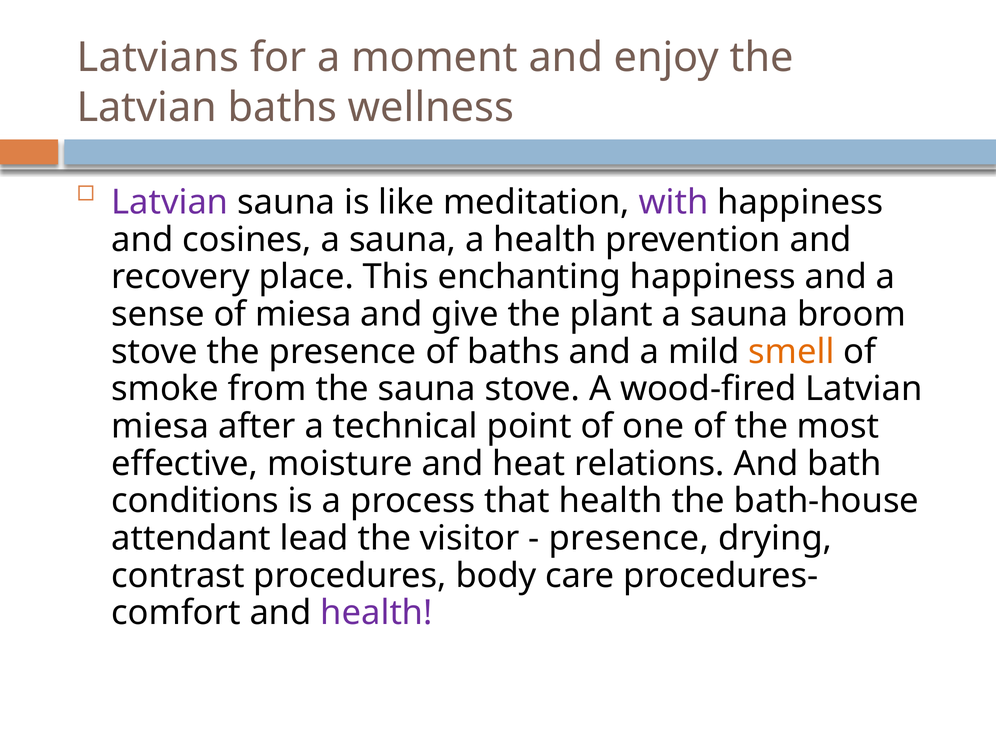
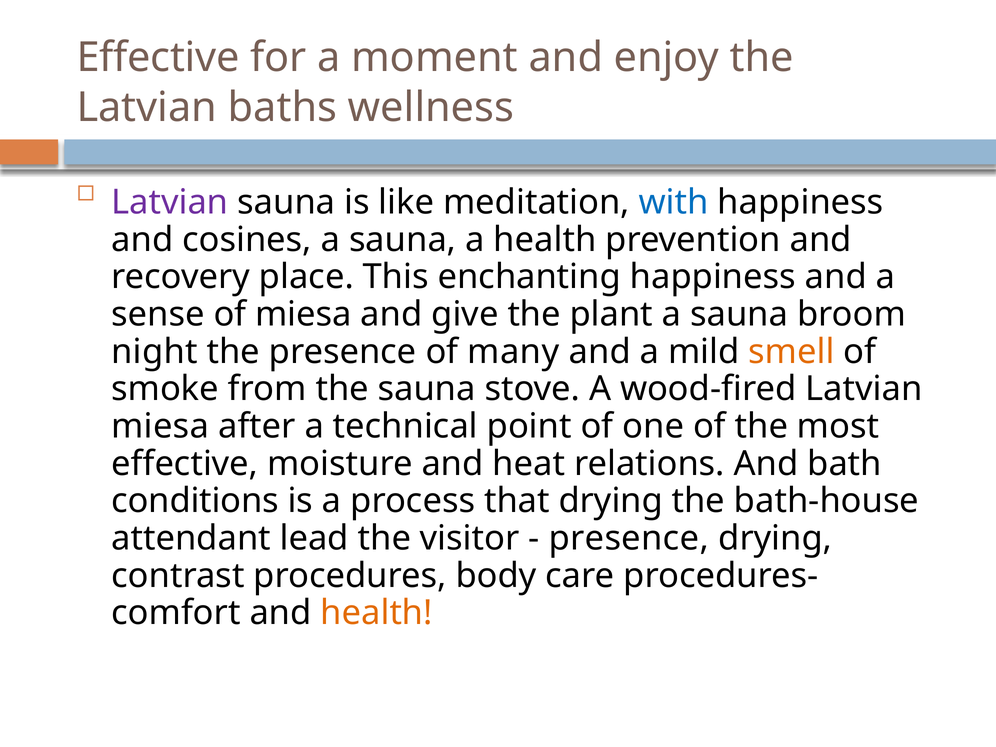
Latvians: Latvians -> Effective (158, 58)
with colour: purple -> blue (674, 202)
stove: stove -> night (154, 352)
of baths: baths -> many (513, 352)
that health: health -> drying (611, 501)
health colour: purple -> orange (377, 613)
